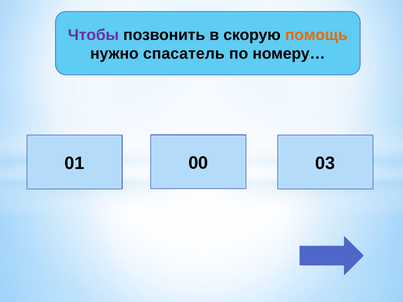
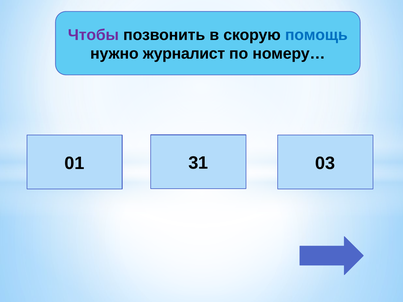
помощь colour: orange -> blue (316, 35)
спасатель: спасатель -> журналист (184, 54)
00: 00 -> 31 (198, 163)
